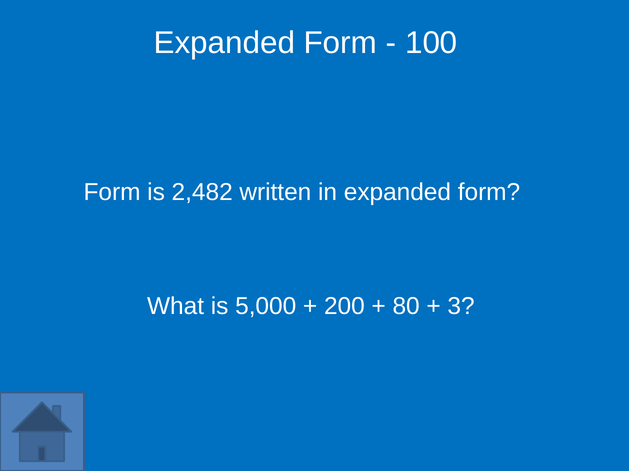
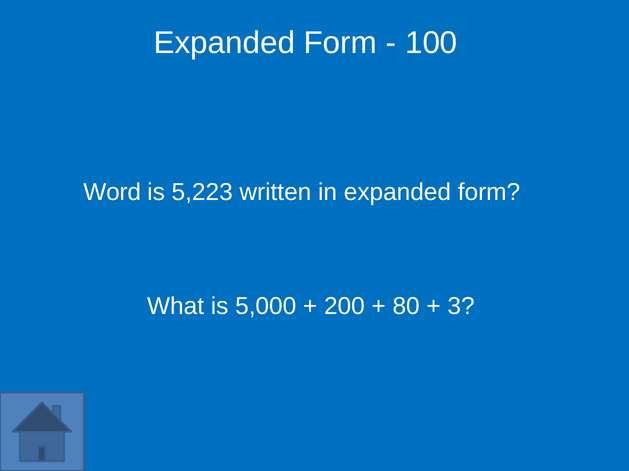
Form: Form -> Word (112, 192)
2,482: 2,482 -> 5,223 (202, 192)
